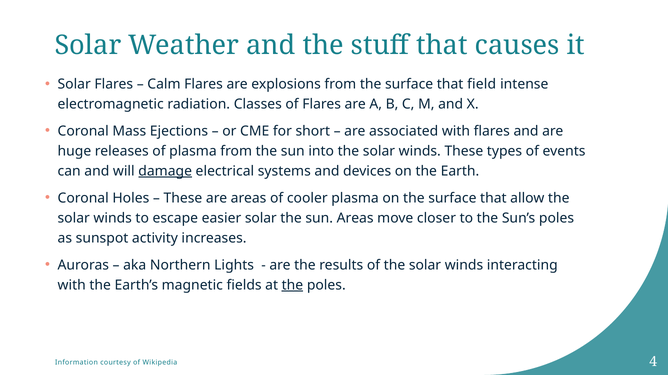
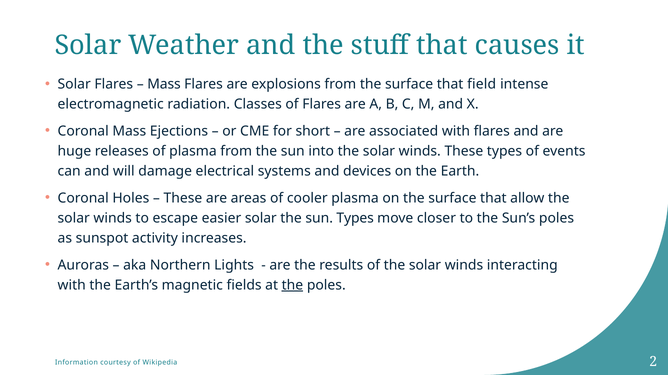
Calm: Calm -> Mass (164, 84)
damage underline: present -> none (165, 172)
sun Areas: Areas -> Types (355, 219)
4: 4 -> 2 (653, 362)
